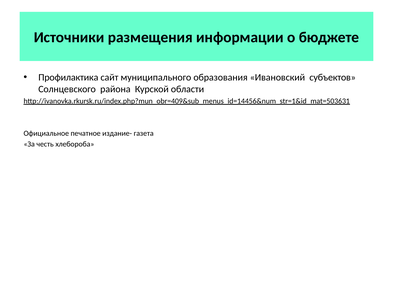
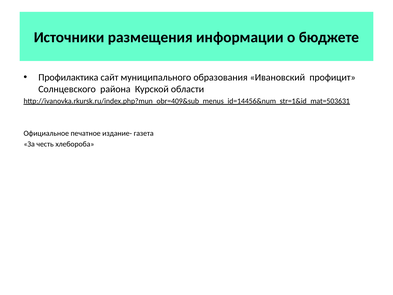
субъектов: субъектов -> профицит (333, 77)
